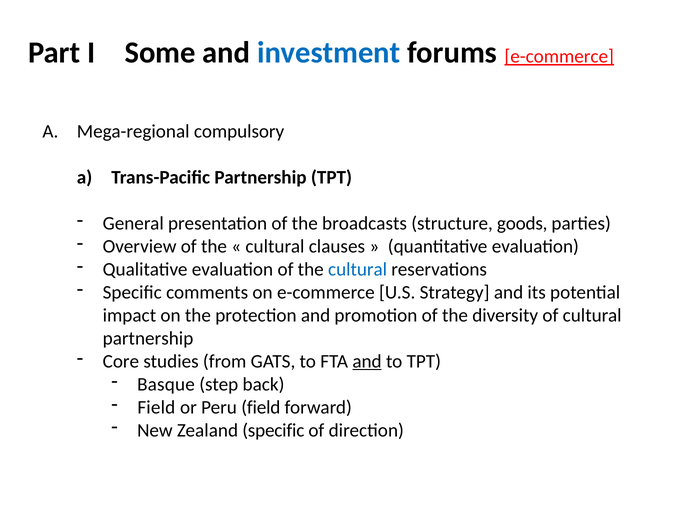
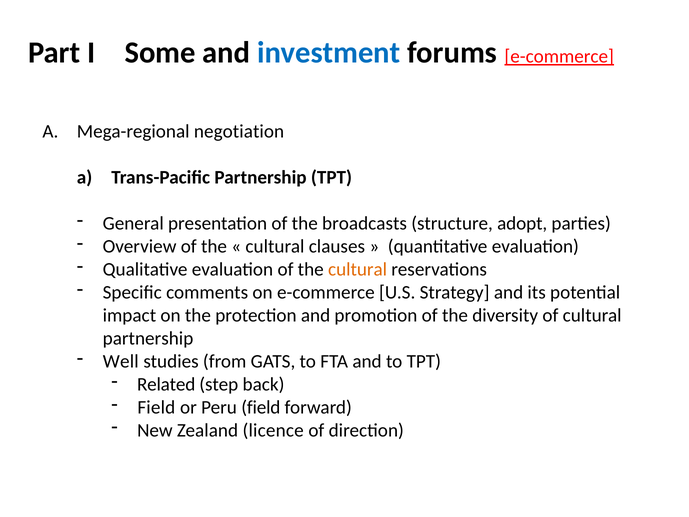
compulsory: compulsory -> negotiation (239, 131)
goods: goods -> adopt (522, 223)
cultural colour: blue -> orange (358, 269)
Core: Core -> Well (121, 361)
and underline: present -> none (367, 361)
Basque: Basque -> Related (166, 384)
Zealand specific: specific -> licence (273, 430)
